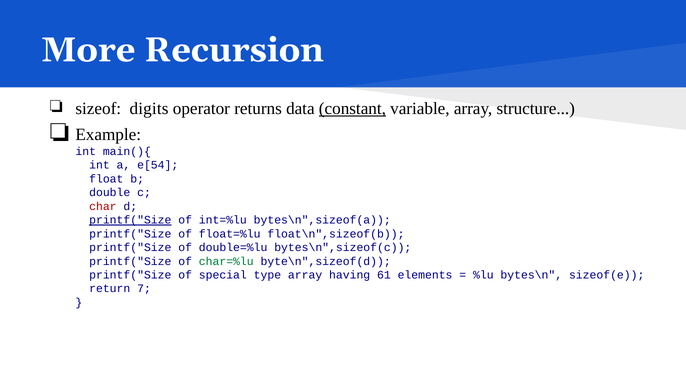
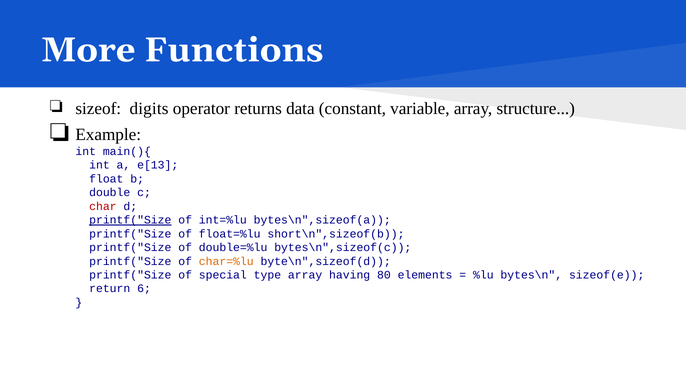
Recursion: Recursion -> Functions (234, 50)
constant underline: present -> none (352, 108)
e[54: e[54 -> e[13 (158, 165)
float\n",sizeof(b: float\n",sizeof(b -> short\n",sizeof(b (336, 234)
char=%lu colour: green -> orange (226, 261)
61: 61 -> 80 (384, 275)
7: 7 -> 6 (144, 289)
